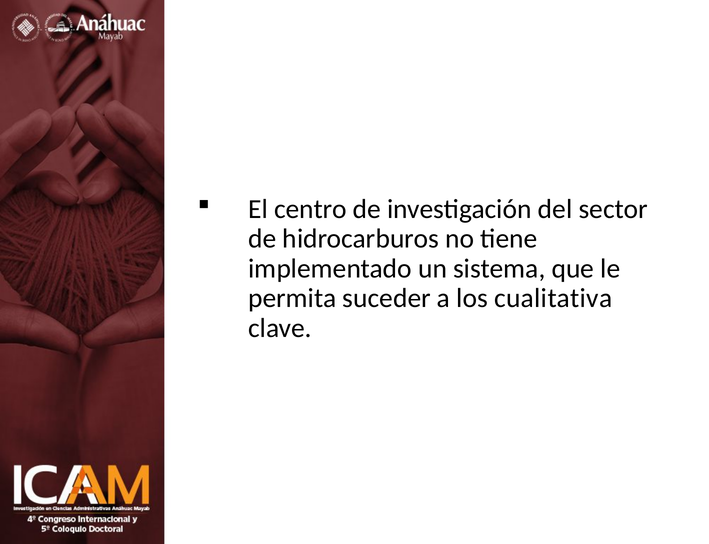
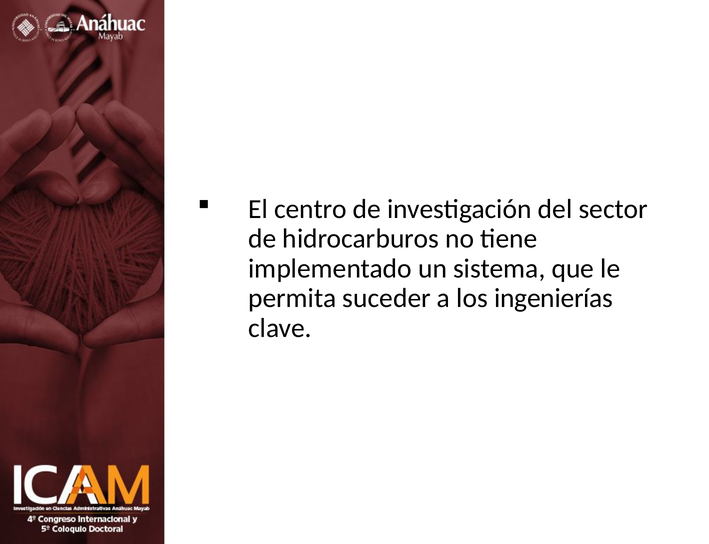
cualitativa: cualitativa -> ingenierías (554, 298)
